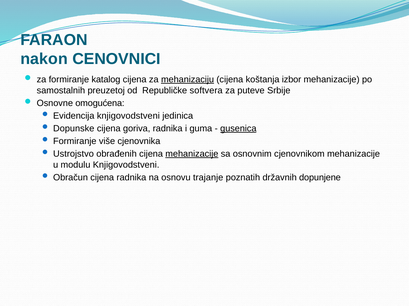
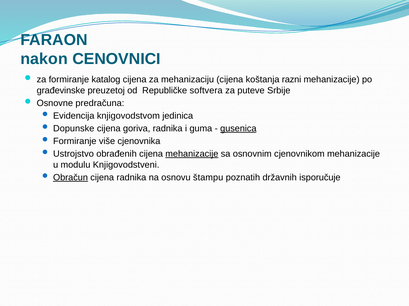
mehanizaciju underline: present -> none (188, 80)
izbor: izbor -> razni (292, 80)
samostalnih: samostalnih -> građevinske (61, 91)
omogućena: omogućena -> predračuna (100, 103)
Evidencija knjigovodstveni: knjigovodstveni -> knjigovodstvom (128, 116)
Obračun underline: none -> present (71, 178)
trajanje: trajanje -> štampu (208, 178)
dopunjene: dopunjene -> isporučuje (320, 178)
